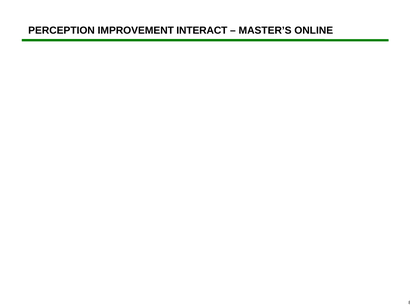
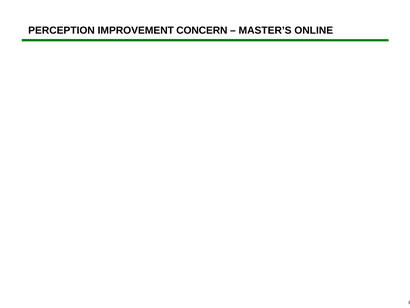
INTERACT: INTERACT -> CONCERN (202, 30)
